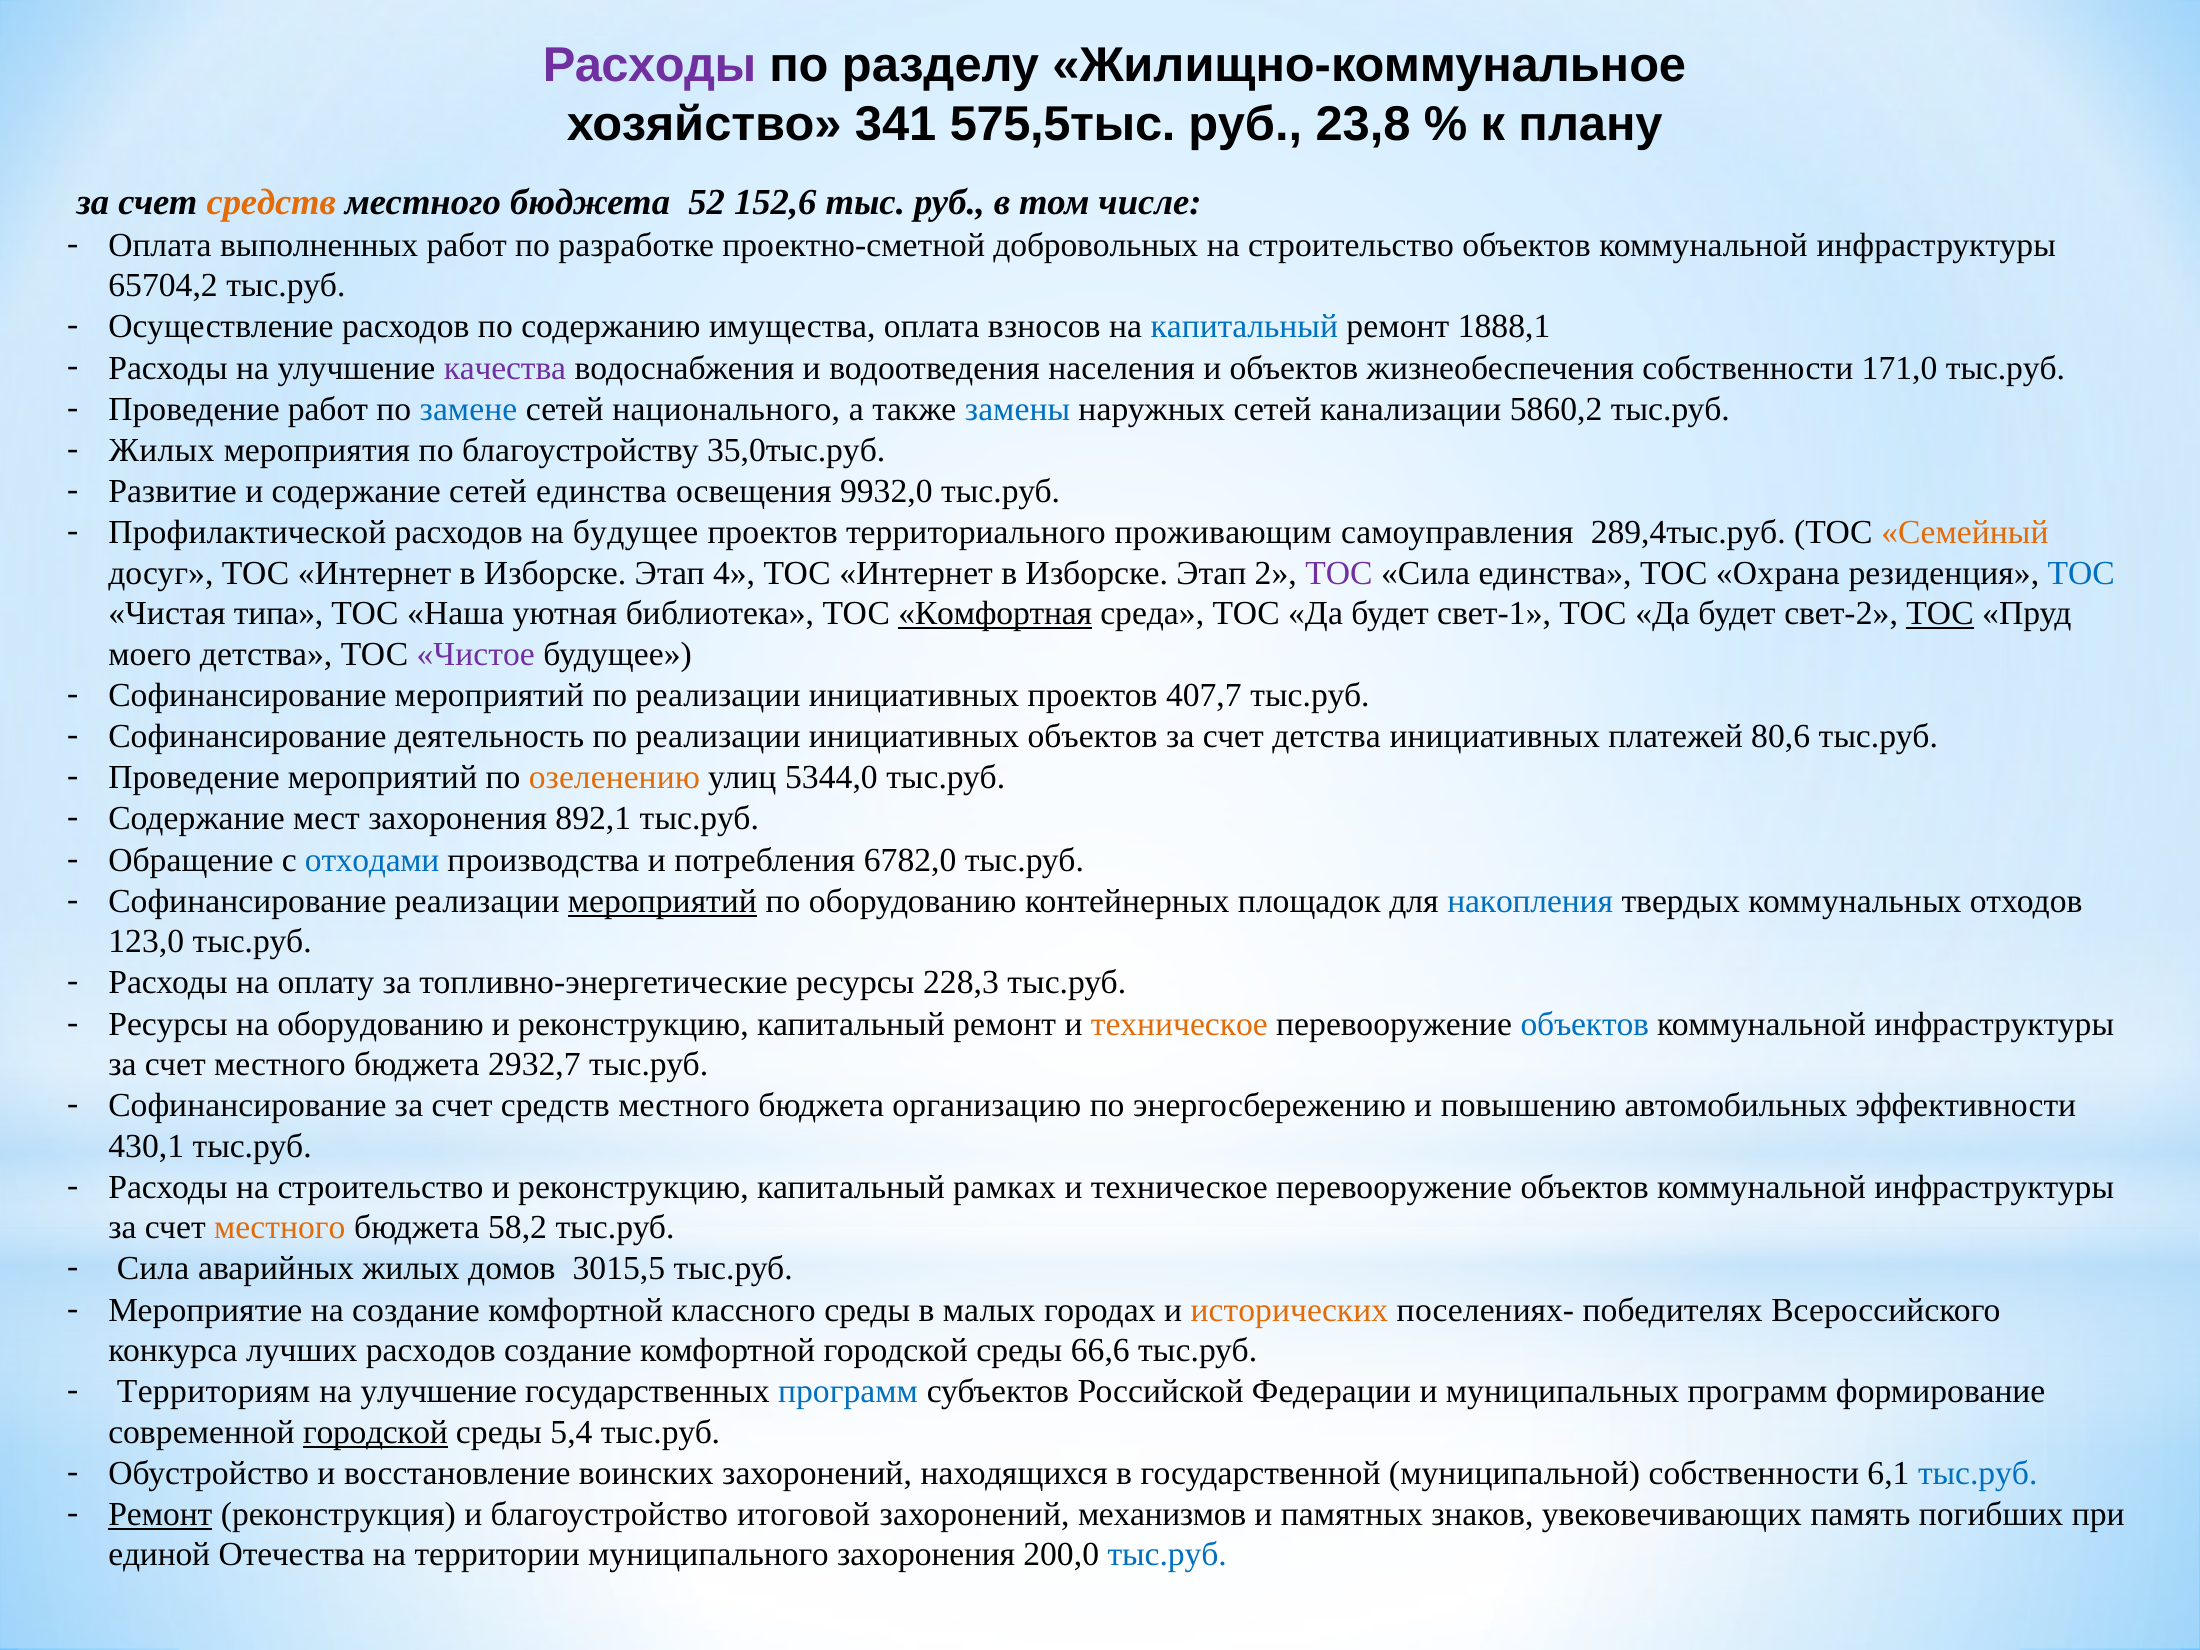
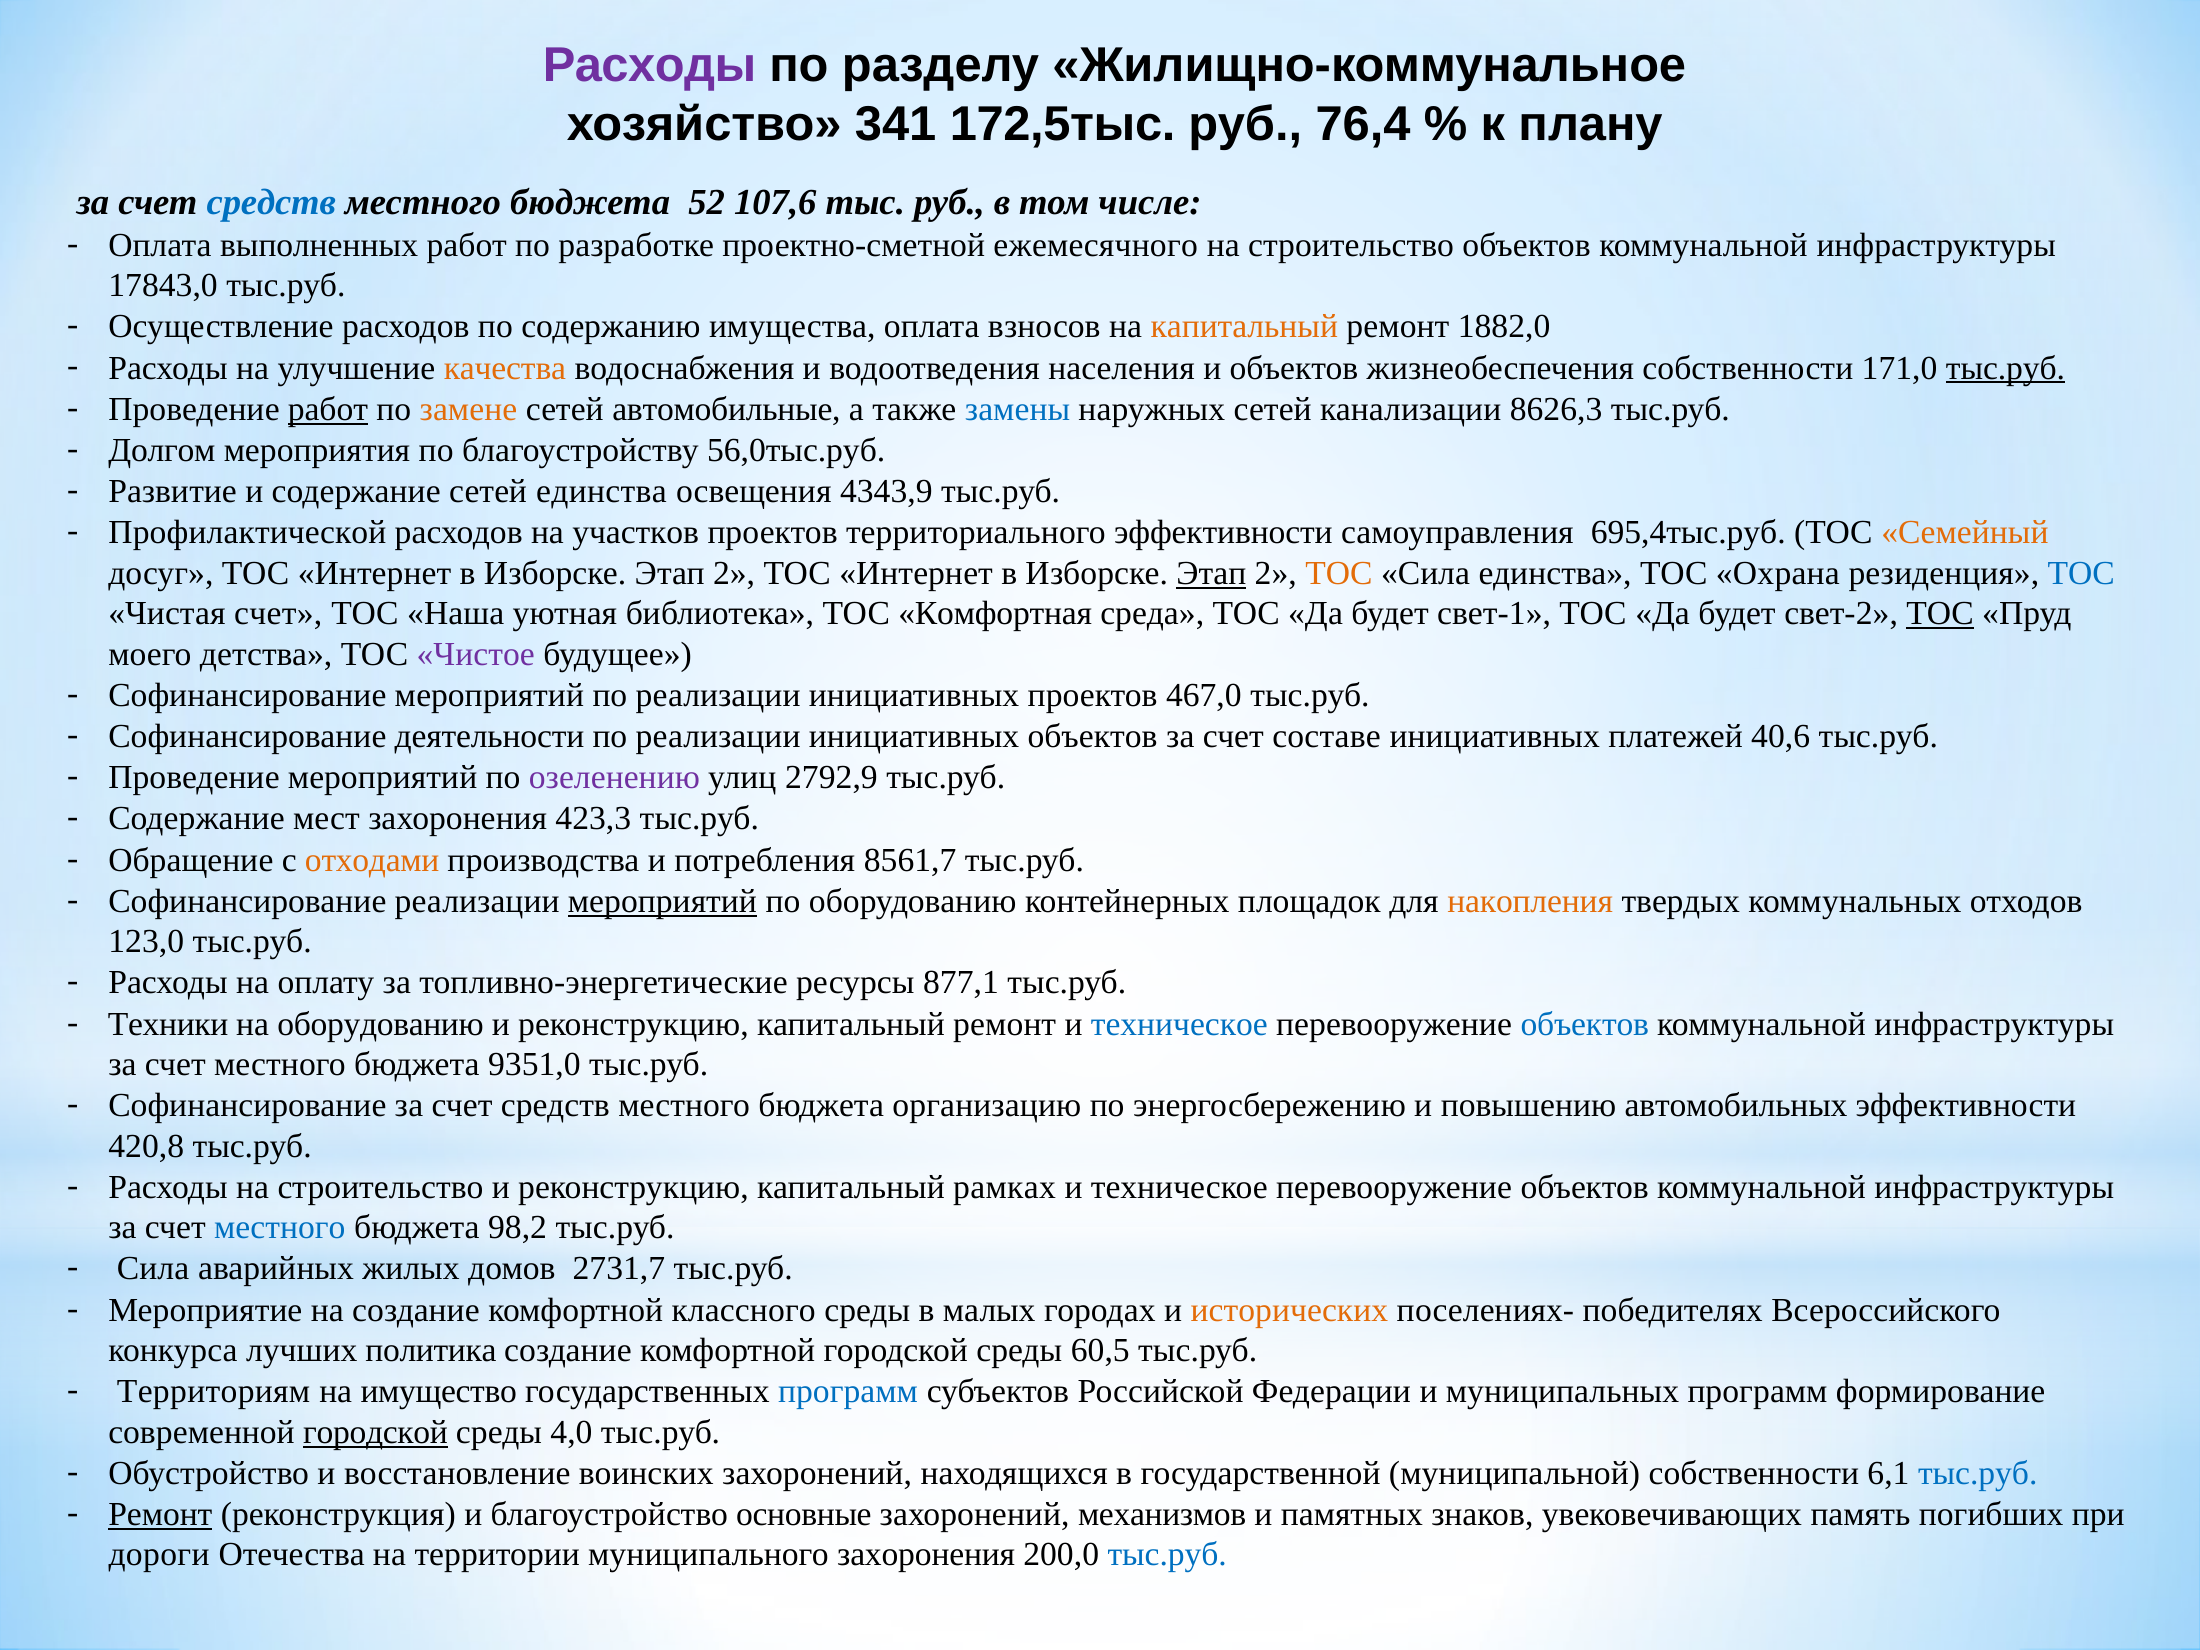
575,5тыс: 575,5тыс -> 172,5тыс (1063, 125)
23,8: 23,8 -> 76,4 (1363, 125)
средств colour: orange -> blue (271, 202)
152,6: 152,6 -> 107,6 (775, 202)
добровольных: добровольных -> ежемесячного (1096, 245)
65704,2: 65704,2 -> 17843,0 (163, 285)
капитальный colour: blue -> orange (1244, 327)
1888,1: 1888,1 -> 1882,0 (1504, 327)
качества colour: purple -> orange (505, 368)
тыс.руб underline: none -> present (2006, 368)
работ underline: none -> present (328, 409)
замене colour: blue -> orange (468, 409)
национального: национального -> автомобильные (726, 409)
5860,2: 5860,2 -> 8626,3 (1556, 409)
Жилых: Жилых -> Долгом (162, 450)
35,0тыс.руб: 35,0тыс.руб -> 56,0тыс.руб (796, 450)
9932,0: 9932,0 -> 4343,9 (886, 492)
на будущее: будущее -> участков (636, 533)
территориального проживающим: проживающим -> эффективности (1223, 533)
289,4тыс.руб: 289,4тыс.руб -> 695,4тыс.руб (1688, 533)
4: 4 -> 2 (734, 573)
Этап underline: none -> present (1211, 573)
ТОС colour: purple -> orange (1339, 573)
Чистая типа: типа -> счет (278, 614)
Комфортная underline: present -> none (995, 614)
407,7: 407,7 -> 467,0 (1204, 695)
деятельность: деятельность -> деятельности (490, 736)
счет детства: детства -> составе (1327, 736)
80,6: 80,6 -> 40,6 (1781, 736)
озеленению colour: orange -> purple (614, 778)
5344,0: 5344,0 -> 2792,9 (831, 778)
892,1: 892,1 -> 423,3 (593, 819)
отходами colour: blue -> orange (372, 860)
6782,0: 6782,0 -> 8561,7 (910, 860)
накопления colour: blue -> orange (1530, 901)
228,3: 228,3 -> 877,1 (961, 983)
Ресурсы: Ресурсы -> Техники (168, 1024)
техническое colour: orange -> blue (1179, 1024)
2932,7: 2932,7 -> 9351,0 (534, 1064)
430,1: 430,1 -> 420,8 (146, 1146)
местного colour: orange -> blue (280, 1228)
58,2: 58,2 -> 98,2 (518, 1228)
3015,5: 3015,5 -> 2731,7 (619, 1269)
лучших расходов: расходов -> политика (431, 1350)
66,6: 66,6 -> 60,5 (1100, 1350)
улучшение: улучшение -> имущество (439, 1392)
5,4: 5,4 -> 4,0 (571, 1432)
итоговой: итоговой -> основные (804, 1515)
единой: единой -> дороги (159, 1555)
